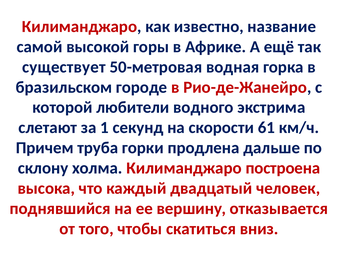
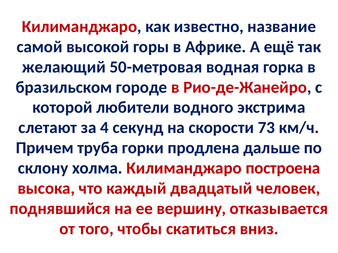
существует: существует -> желающий (64, 67)
1: 1 -> 4 (104, 128)
61: 61 -> 73 (266, 128)
